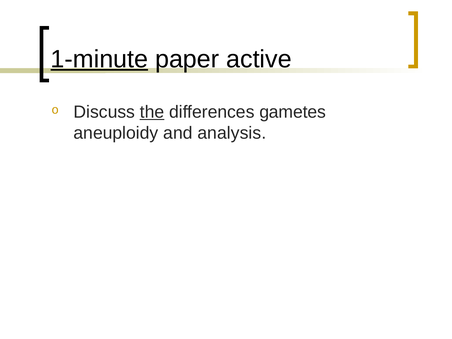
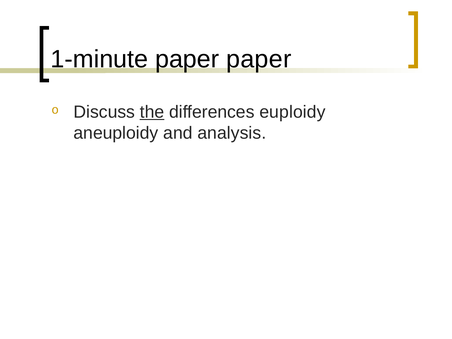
1-minute underline: present -> none (99, 59)
paper active: active -> paper (259, 59)
gametes: gametes -> euploidy (292, 112)
